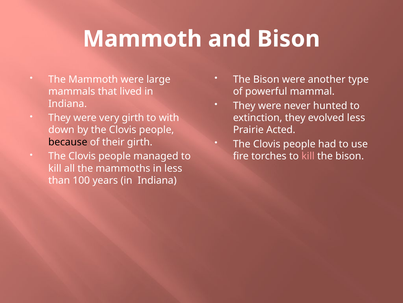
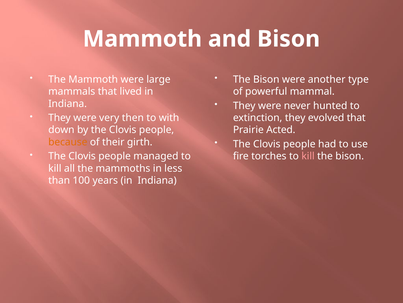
very girth: girth -> then (133, 118)
evolved less: less -> that (356, 118)
because colour: black -> orange (68, 142)
